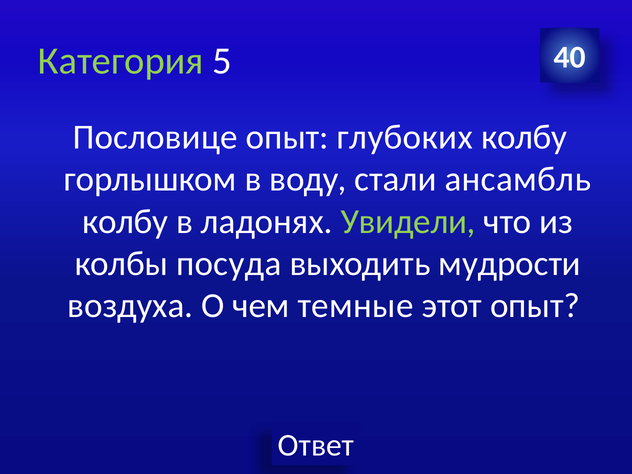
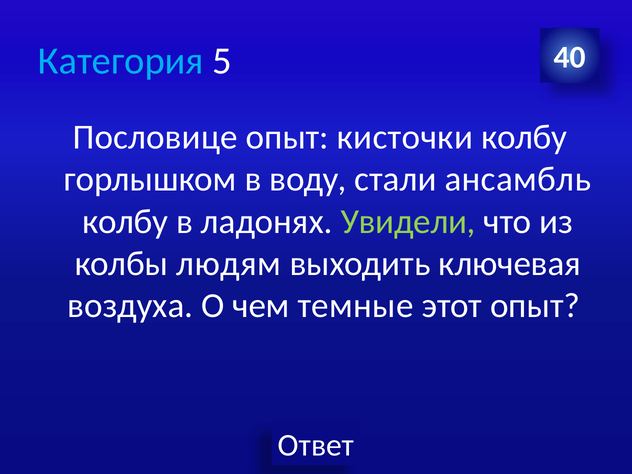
Категория colour: light green -> light blue (121, 61)
глубоких: глубоких -> кисточки (405, 137)
посуда: посуда -> людям (229, 264)
мудрости: мудрости -> ключевая (510, 264)
